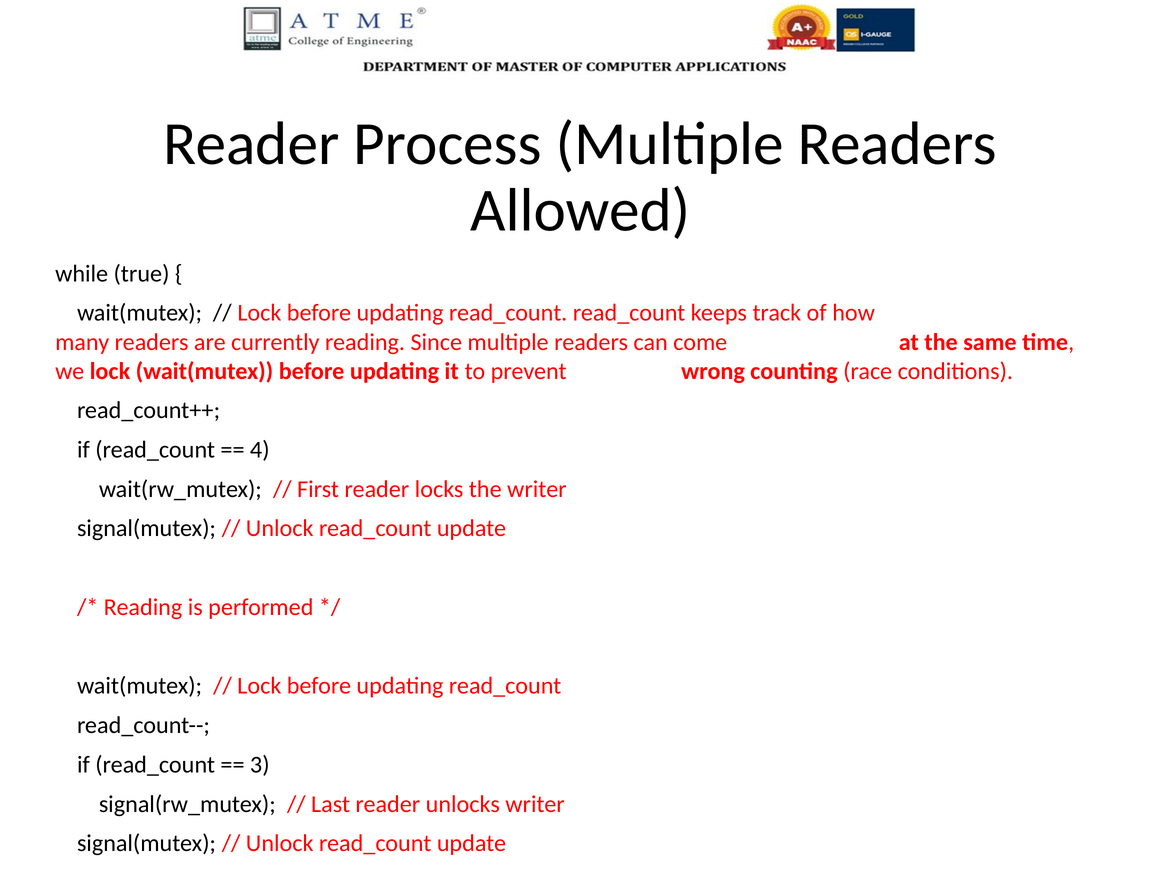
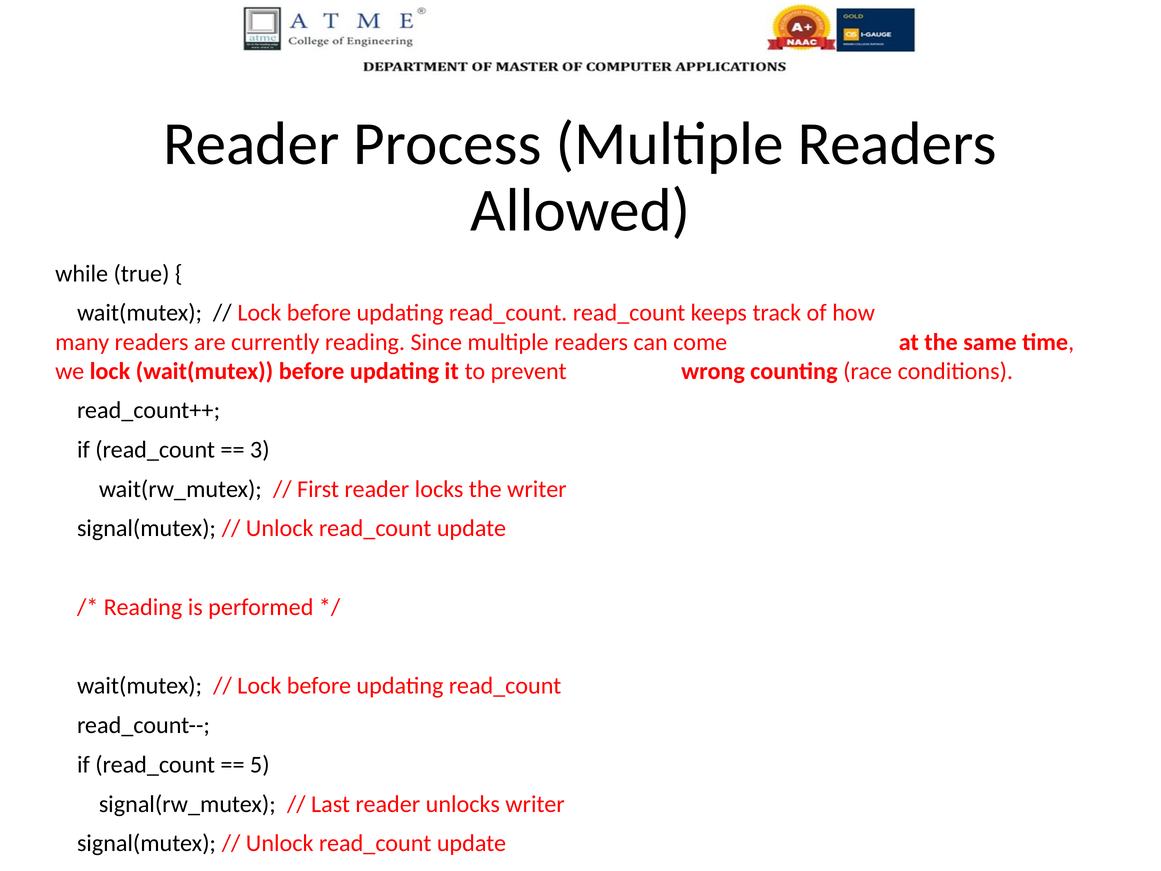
4: 4 -> 3 (260, 450)
3: 3 -> 5 (260, 764)
